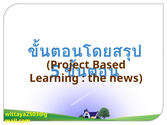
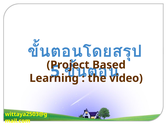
news: news -> video (126, 78)
